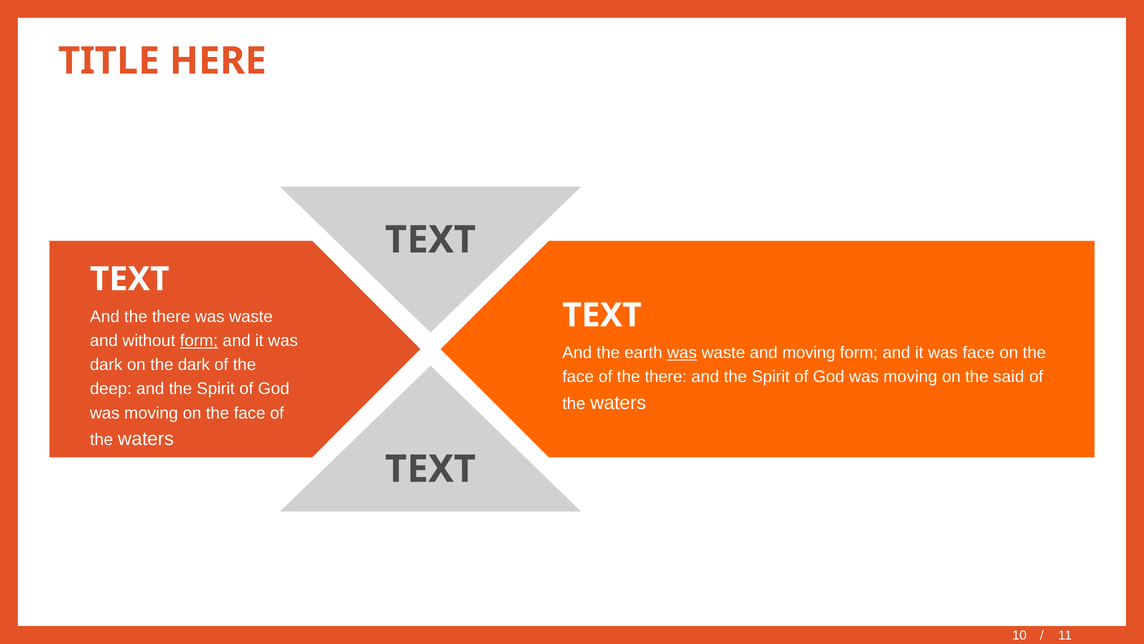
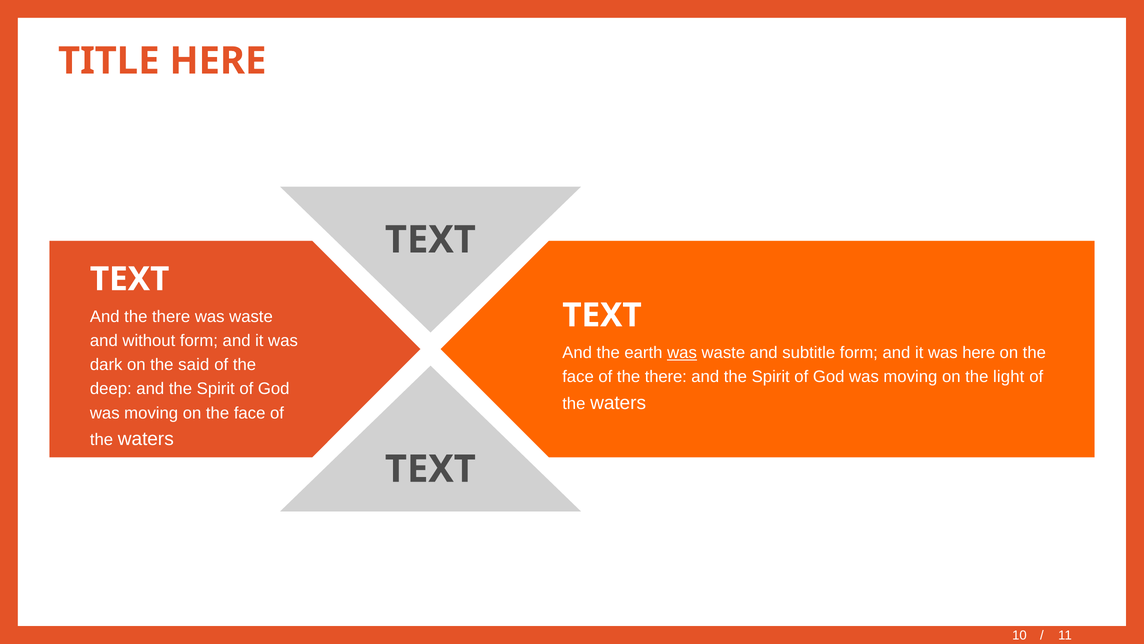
form underline: present -> none (199, 341)
and moving: moving -> subtitle (809, 353)
was face: face -> here (979, 353)
the dark: dark -> said (194, 365)
said: said -> light (1009, 377)
